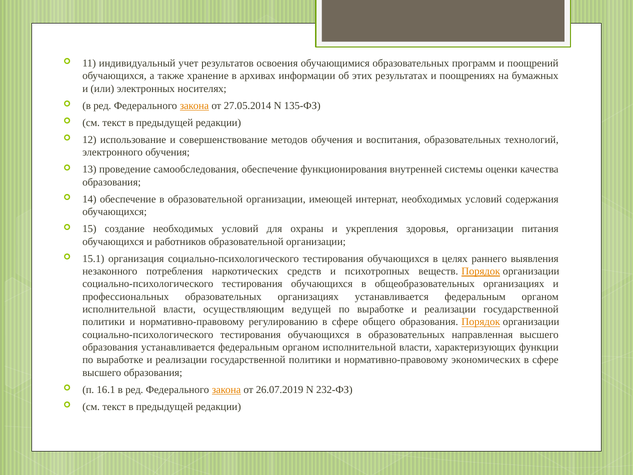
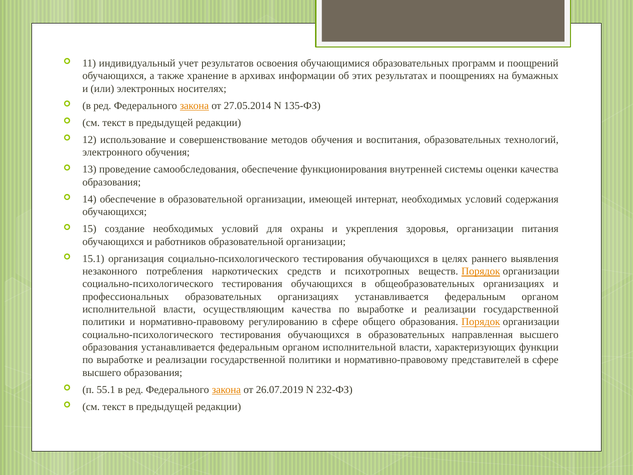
осуществляющим ведущей: ведущей -> качества (311, 309)
экономических: экономических -> представителей (486, 360)
16.1: 16.1 -> 55.1 (106, 389)
